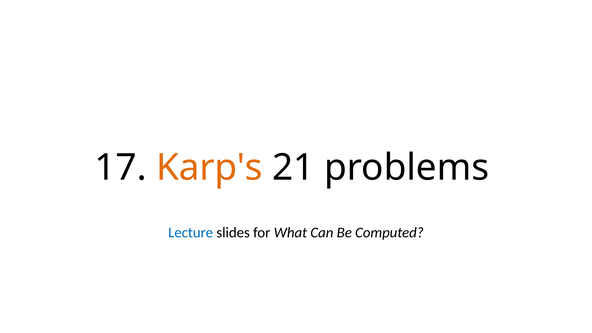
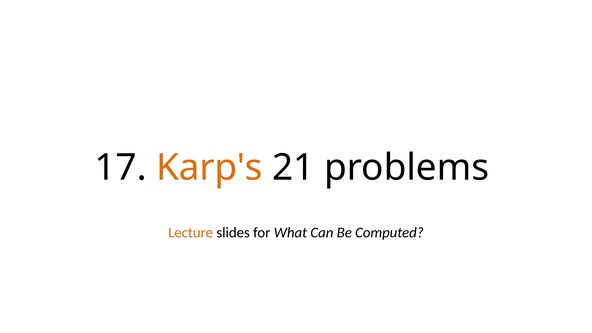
Lecture colour: blue -> orange (191, 233)
